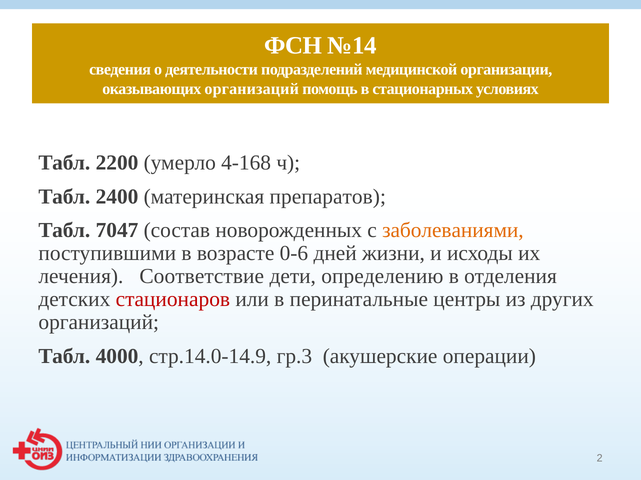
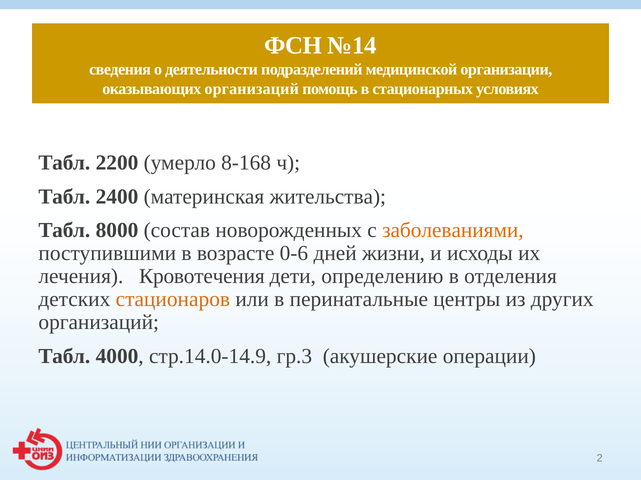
4-168: 4-168 -> 8-168 (246, 163)
препаратов: препаратов -> жительства (328, 197)
7047: 7047 -> 8000 (117, 231)
Соответствие: Соответствие -> Кровотечения (202, 277)
стационаров colour: red -> orange (173, 300)
